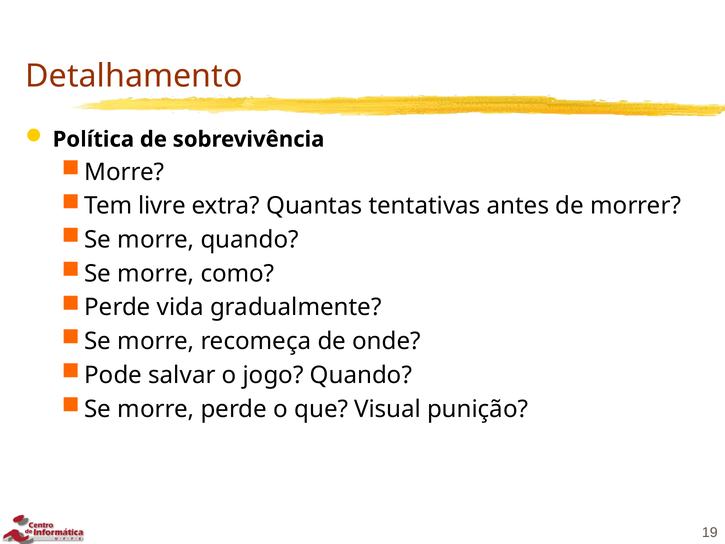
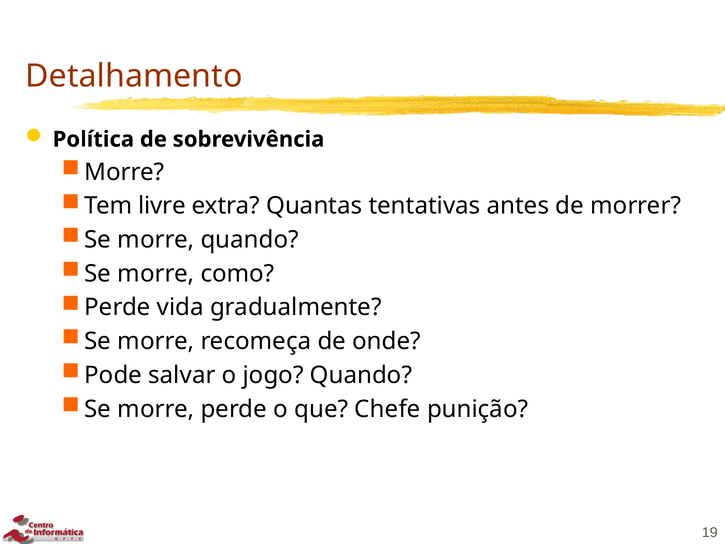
Visual: Visual -> Chefe (387, 409)
